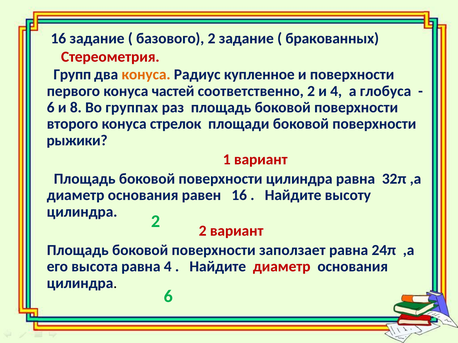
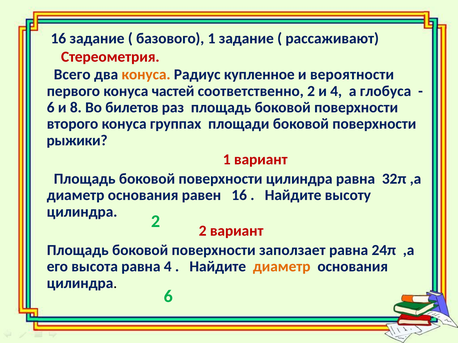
базового 2: 2 -> 1 (212, 38)
бракованных: бракованных -> рассаживают (332, 38)
Групп: Групп -> Всего (72, 75)
и поверхности: поверхности -> вероятности (352, 75)
группах: группах -> билетов (132, 108)
стрелок: стрелок -> группах (176, 124)
диаметр colour: red -> orange (282, 267)
